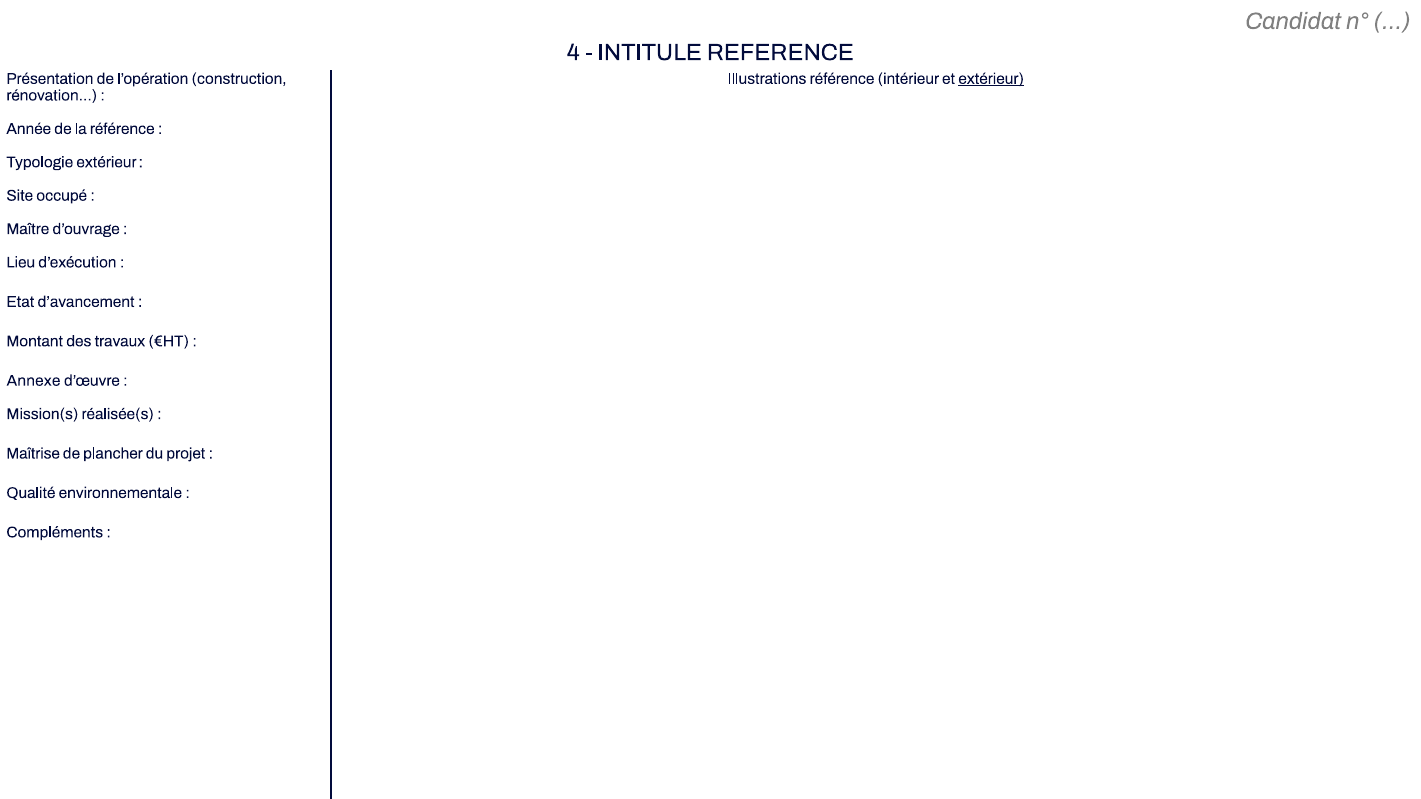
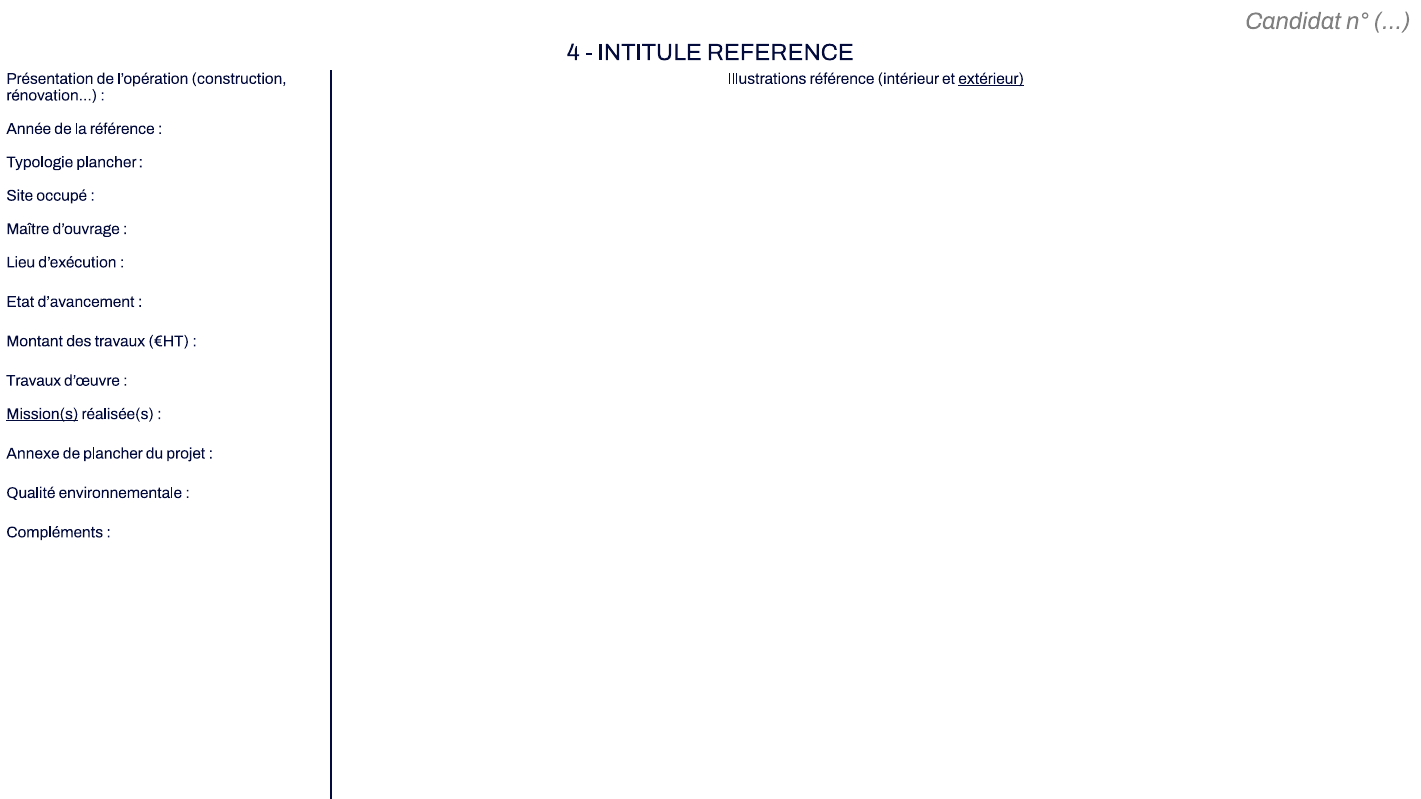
Typologie extérieur: extérieur -> plancher (106, 162)
Annexe: Annexe -> Travaux (34, 381)
Mission(s underline: none -> present (42, 414)
Maîtrise: Maîtrise -> Annexe (33, 454)
